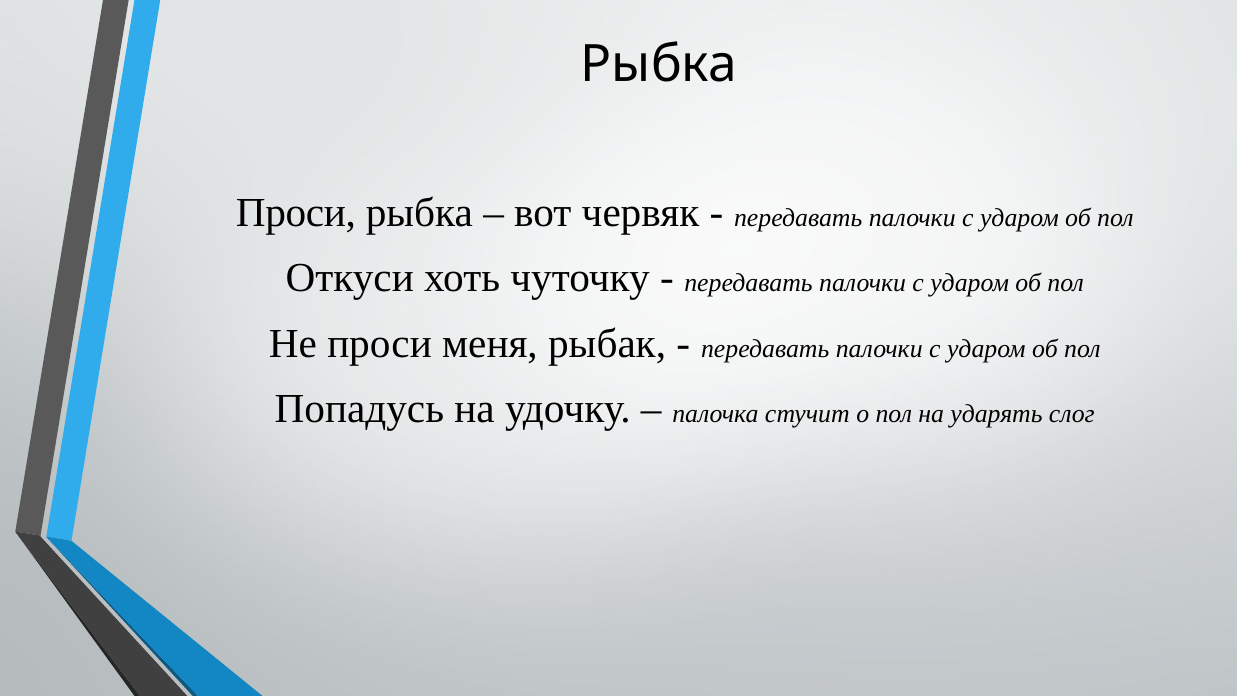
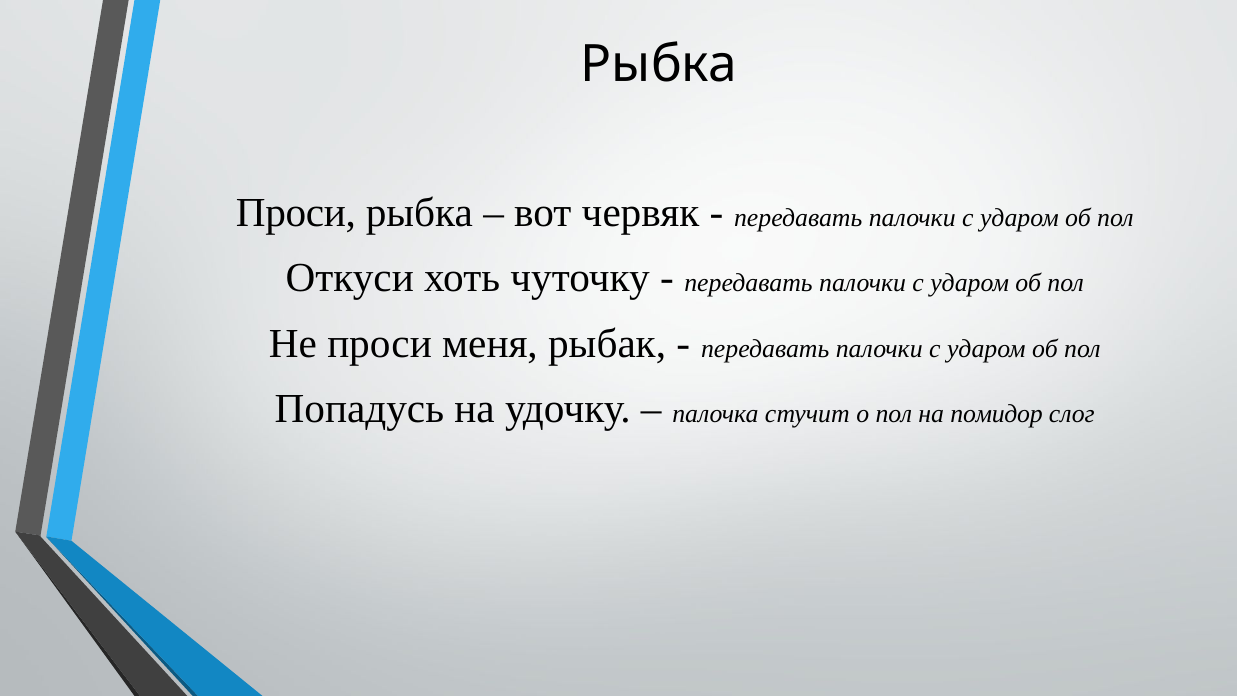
ударять: ударять -> помидор (997, 414)
